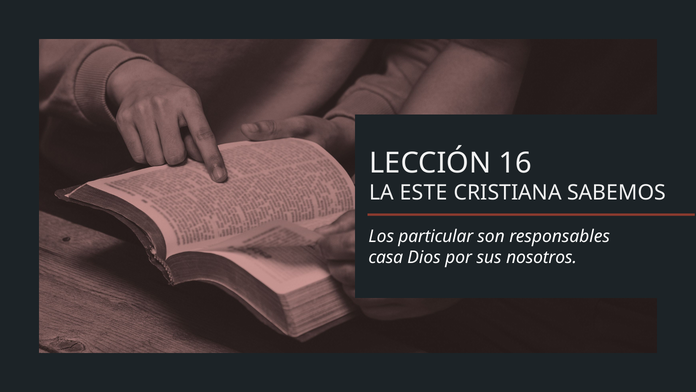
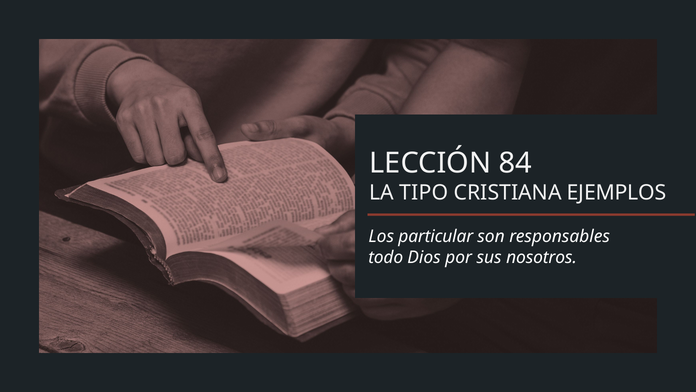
16: 16 -> 84 (515, 163)
ESTE: ESTE -> TIPO (424, 193)
SABEMOS: SABEMOS -> EJEMPLOS (617, 193)
casa: casa -> todo (386, 257)
